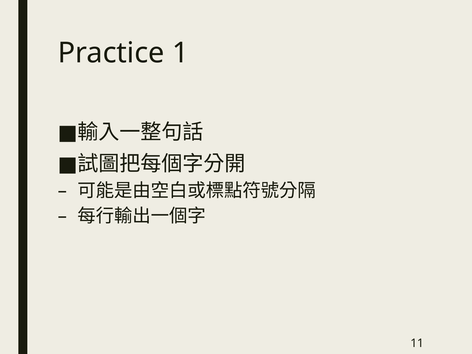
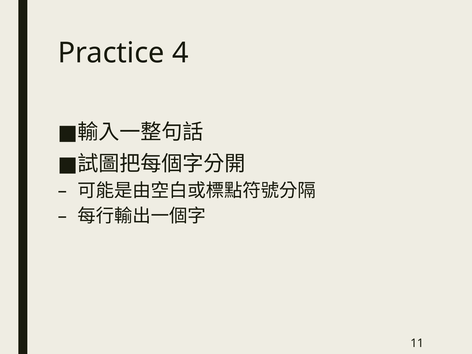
1: 1 -> 4 (180, 53)
